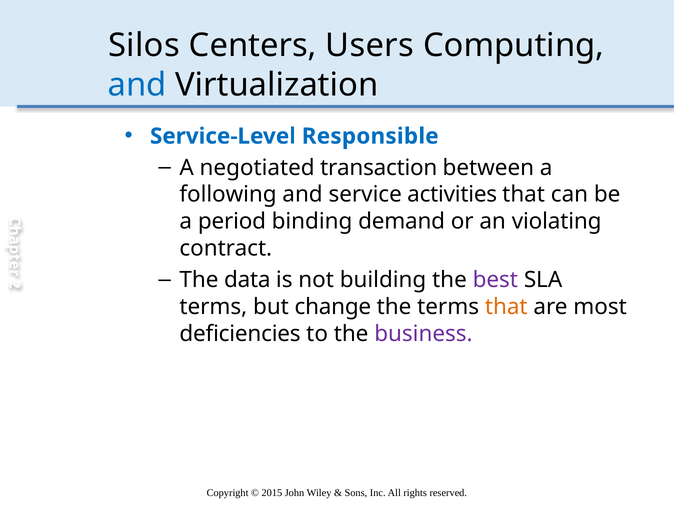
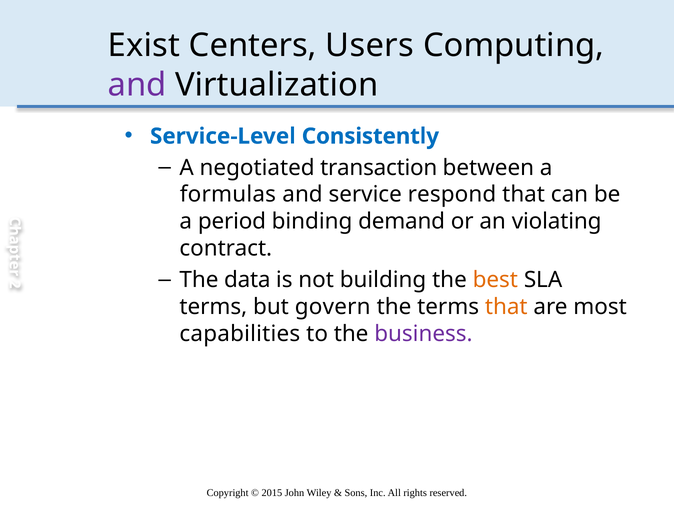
Silos: Silos -> Exist (144, 46)
and colour: blue -> purple (137, 85)
Responsible: Responsible -> Consistently (370, 136)
following: following -> formulas (228, 195)
activities: activities -> respond (452, 195)
best colour: purple -> orange (495, 280)
change: change -> govern (333, 307)
deficiencies: deficiencies -> capabilities (240, 334)
